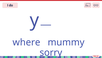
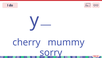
where: where -> cherry (27, 42)
